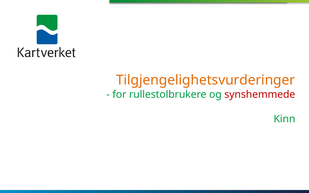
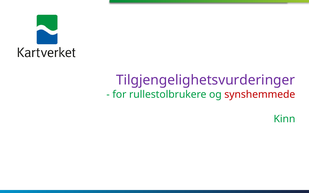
Tilgjengelighetsvurderinger colour: orange -> purple (206, 80)
